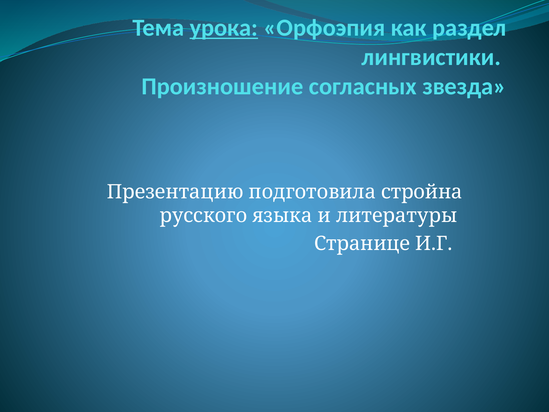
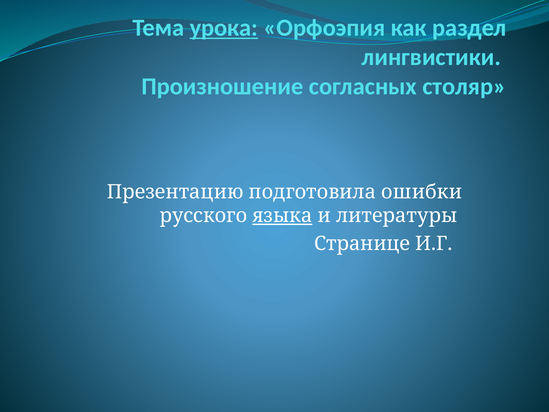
звезда: звезда -> столяр (464, 86)
стройна: стройна -> ошибки (422, 192)
языка underline: none -> present (282, 216)
